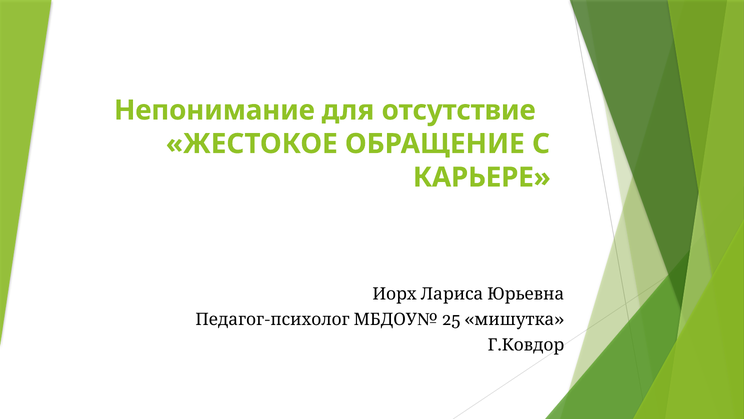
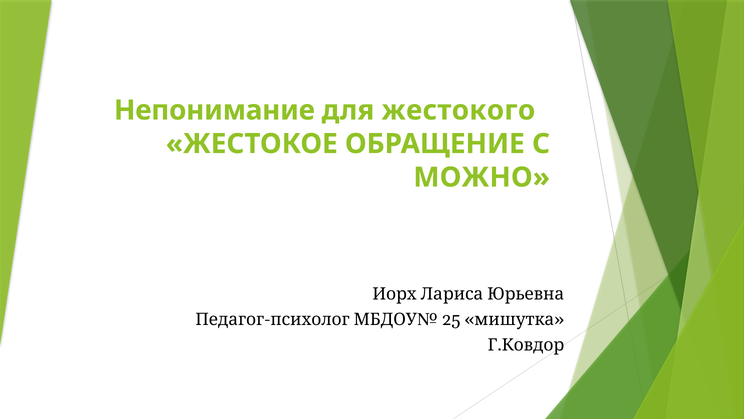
отсутствие: отсутствие -> жестокого (458, 110)
КАРЬЕРЕ: КАРЬЕРЕ -> МОЖНО (482, 177)
